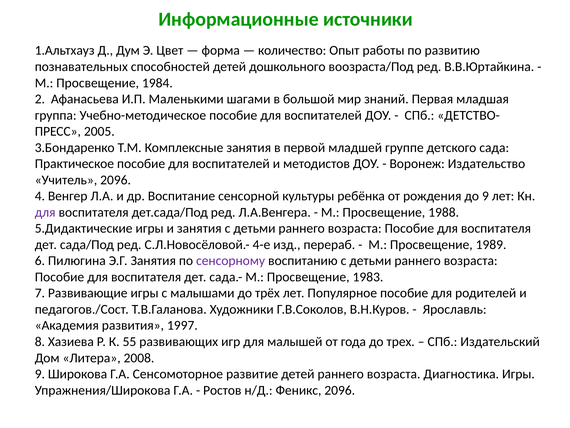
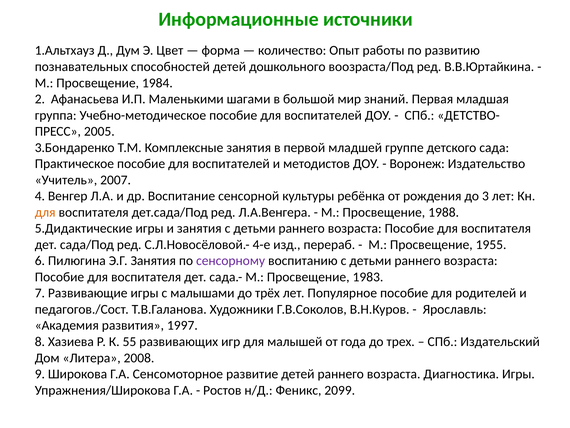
Учитель 2096: 2096 -> 2007 (116, 180)
до 9: 9 -> 3 (485, 196)
для colour: purple -> orange (45, 212)
1989: 1989 -> 1955 (491, 244)
Феникс 2096: 2096 -> 2099 (340, 390)
